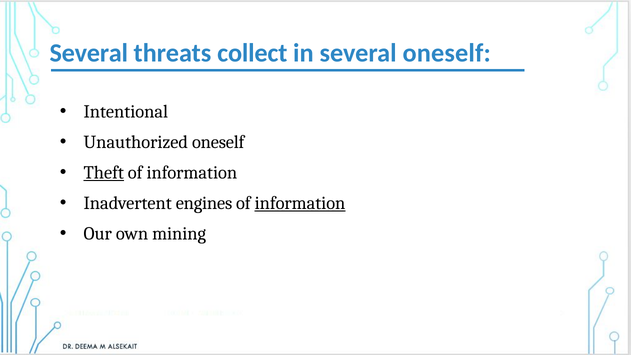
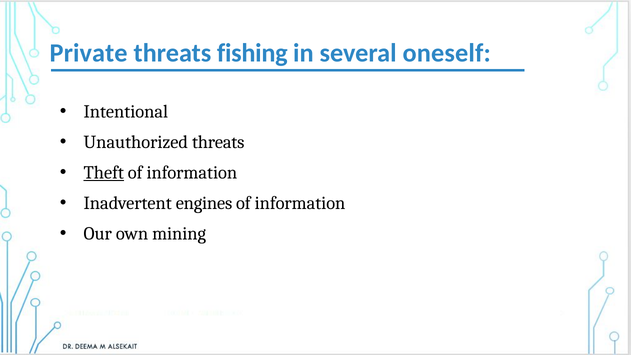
Several: Several -> Private (89, 53)
collect: collect -> fishing (252, 53)
Unauthorized oneself: oneself -> threats (218, 142)
information underline: present -> none (300, 203)
